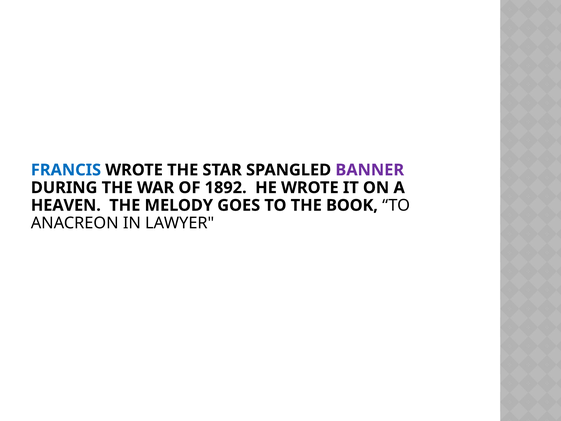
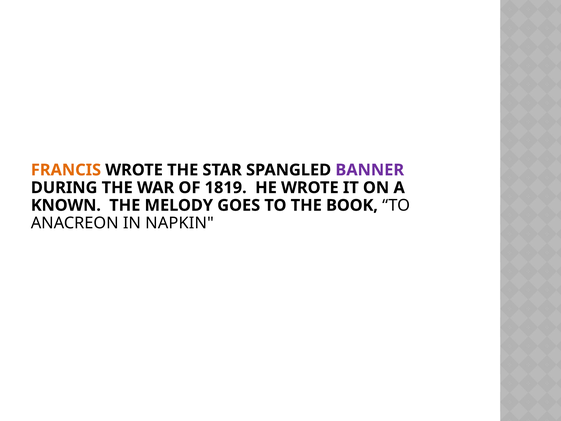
FRANCIS colour: blue -> orange (66, 170)
1892: 1892 -> 1819 (226, 188)
HEAVEN: HEAVEN -> KNOWN (66, 205)
LAWYER: LAWYER -> NAPKIN (180, 223)
